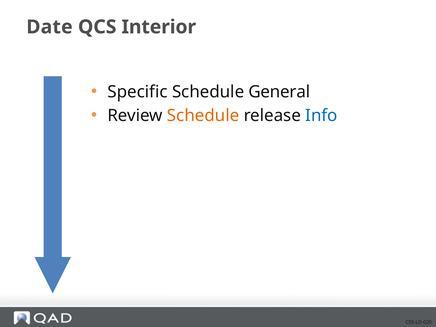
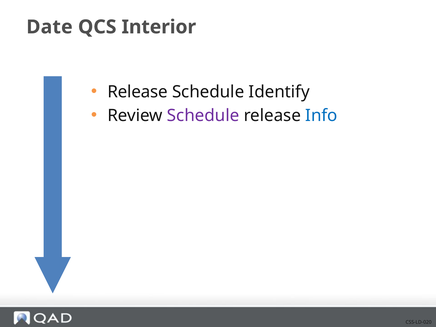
Specific: Specific -> Release (138, 92)
General: General -> Identify (279, 92)
Schedule colour: orange -> purple (203, 116)
